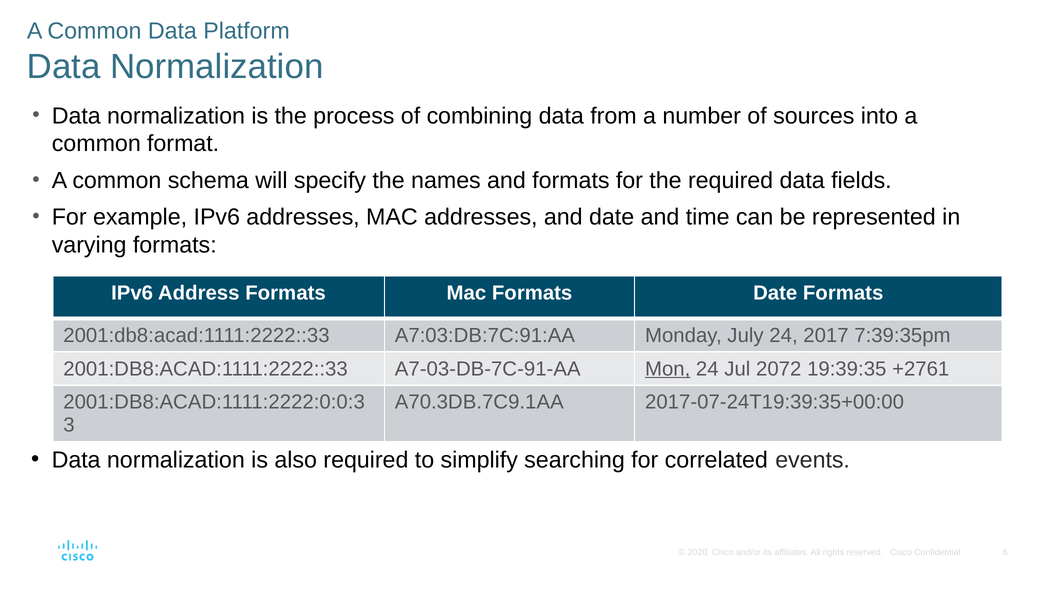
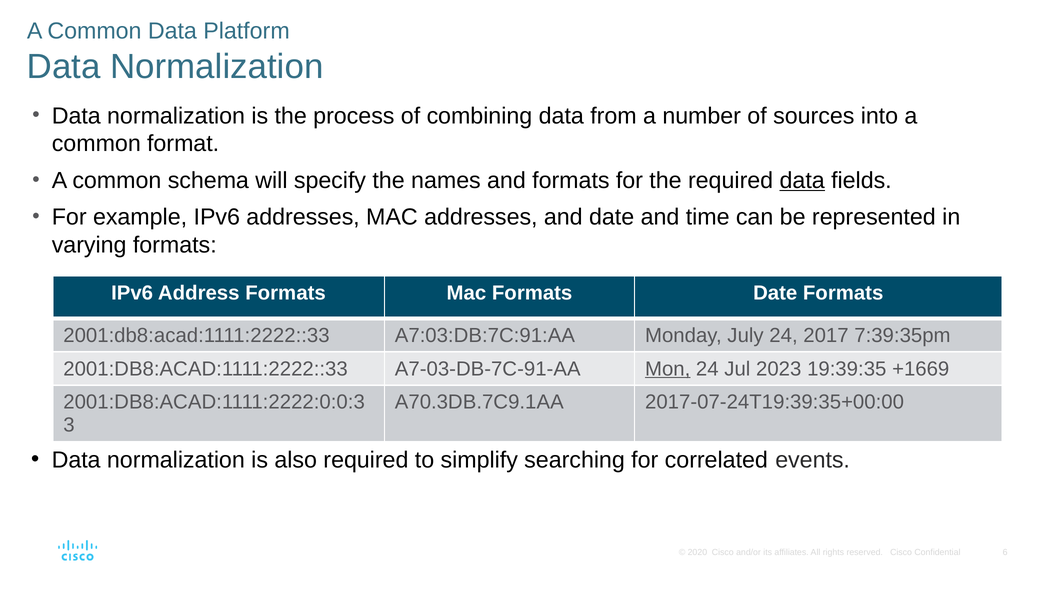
data underline: none -> present (802, 180)
2072: 2072 -> 2023 (779, 369)
+2761: +2761 -> +1669 (921, 369)
